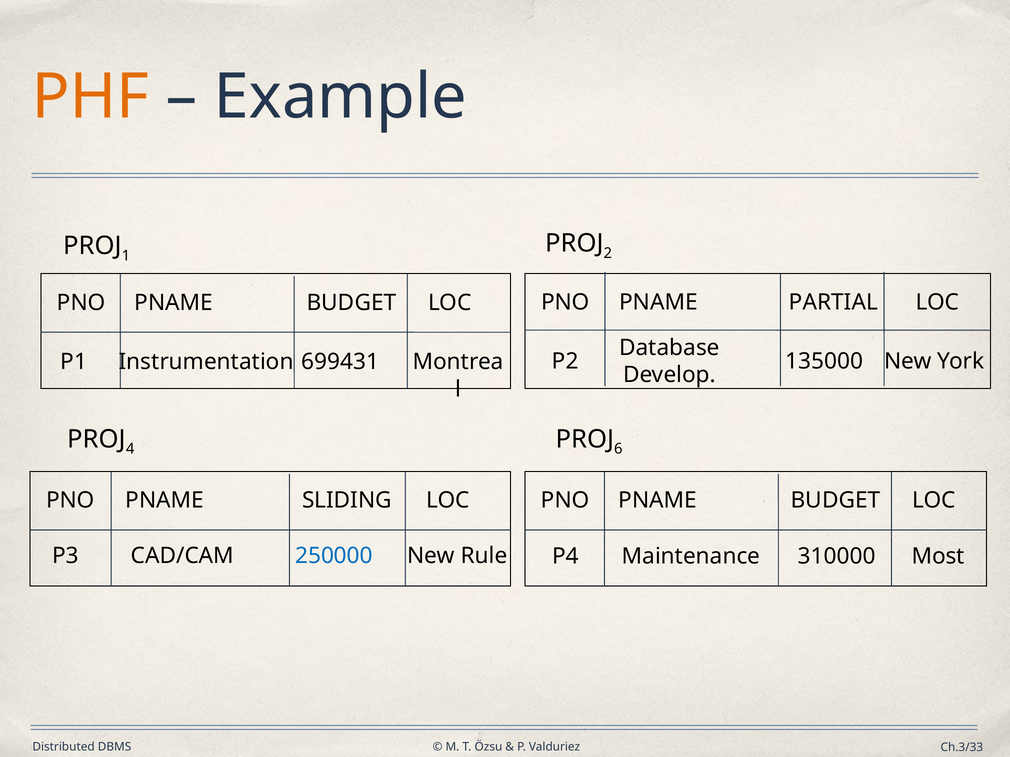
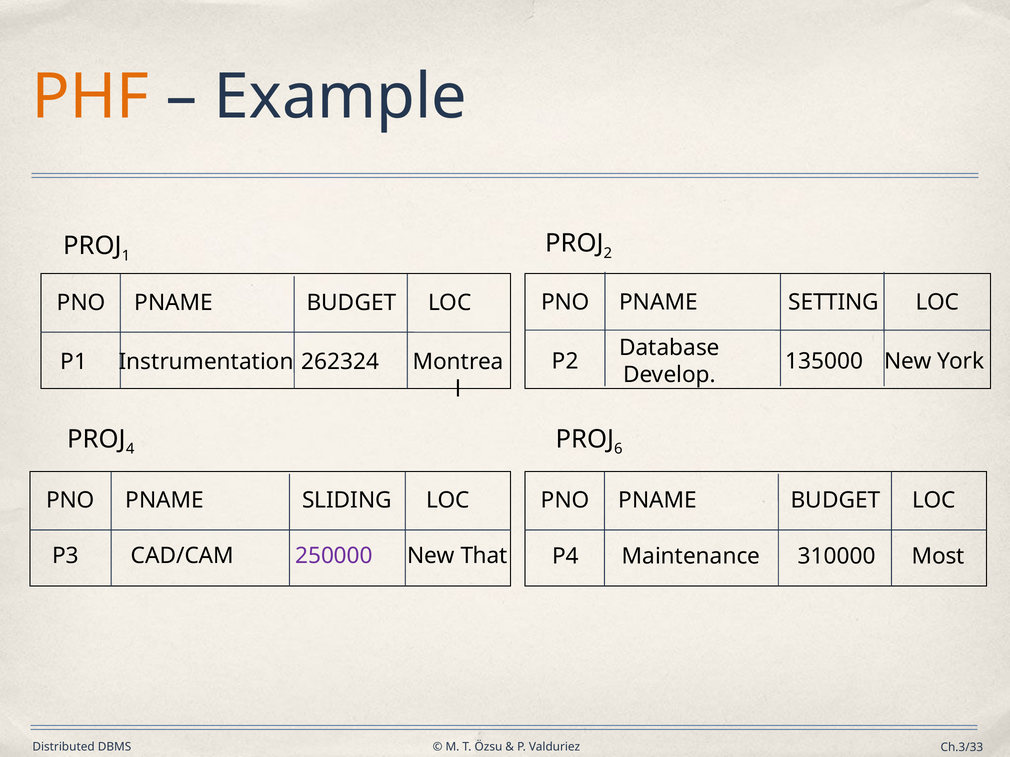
PARTIAL: PARTIAL -> SETTING (834, 302)
699431: 699431 -> 262324 (340, 362)
250000 colour: blue -> purple (334, 556)
Rule: Rule -> That (484, 556)
